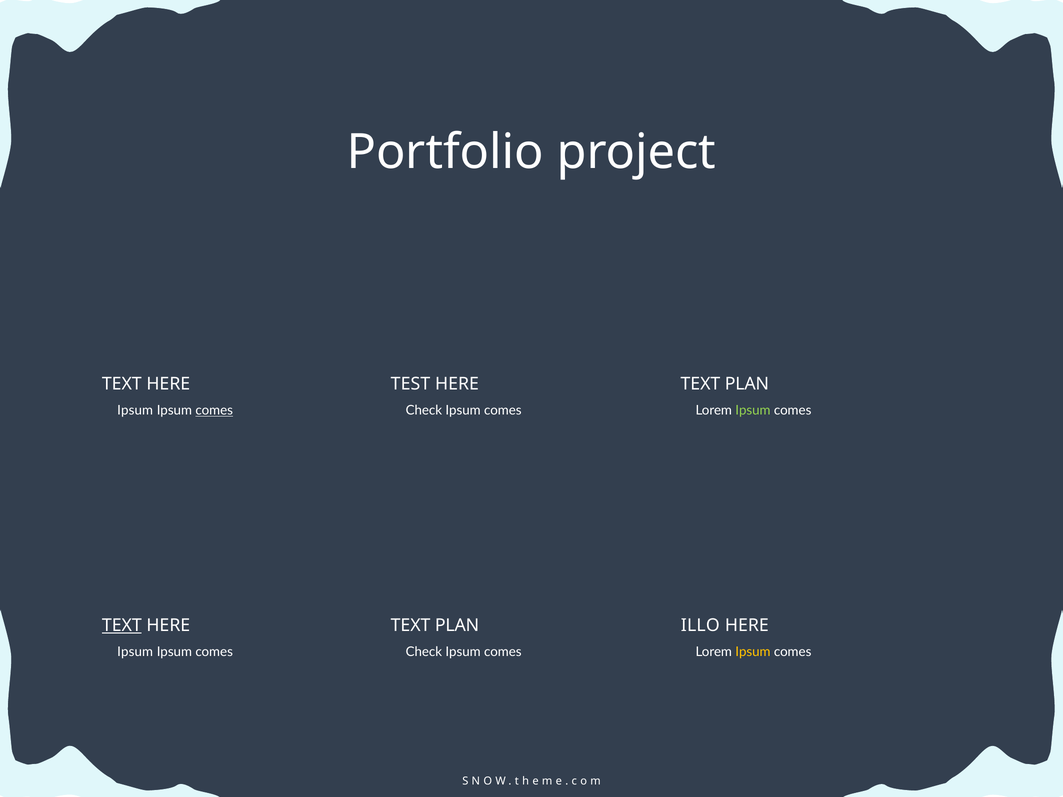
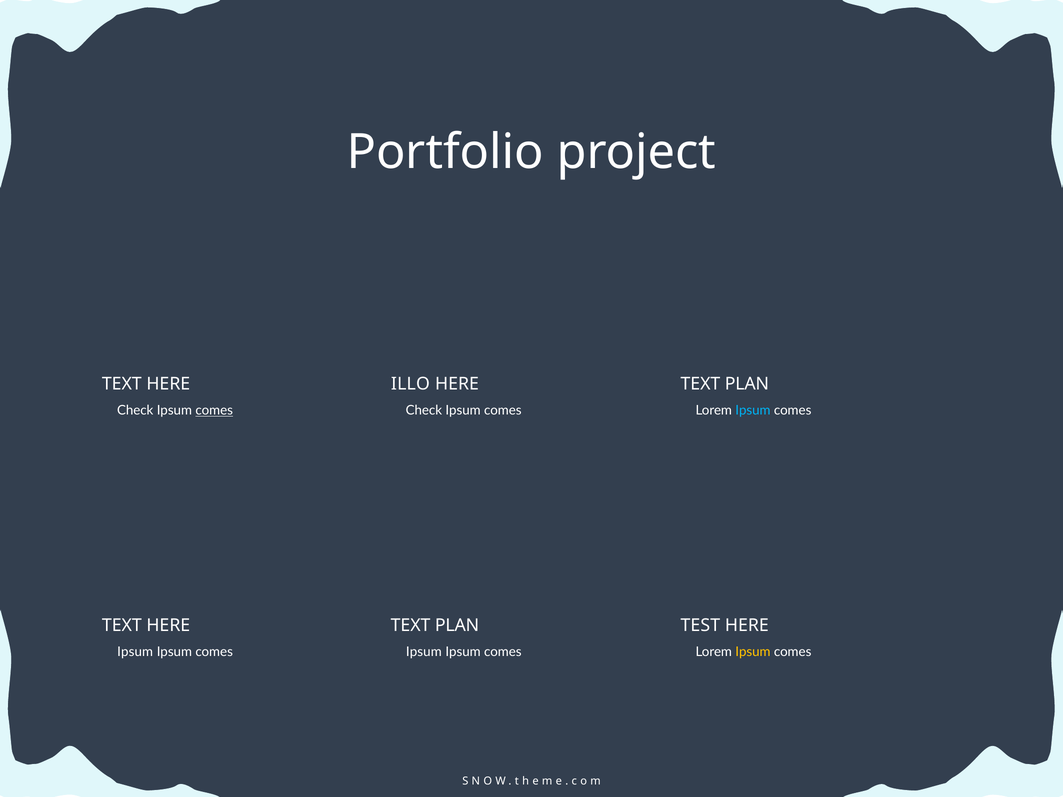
TEST: TEST -> ILLO (410, 384)
Ipsum: Ipsum -> Check (135, 411)
Ipsum colour: light green -> light blue (753, 411)
TEXT underline: present -> none (122, 625)
ILLO: ILLO -> TEST (700, 625)
Check: Check -> Ipsum (424, 652)
